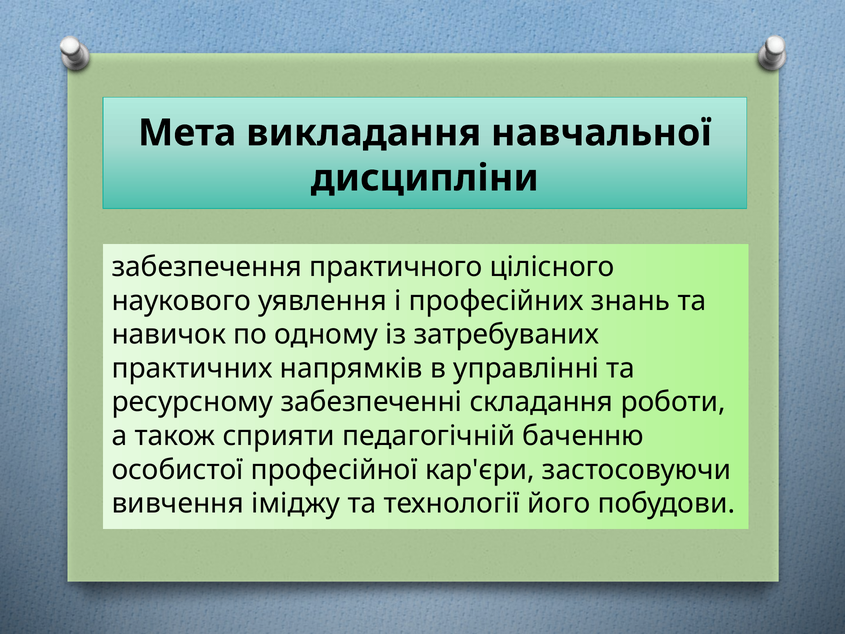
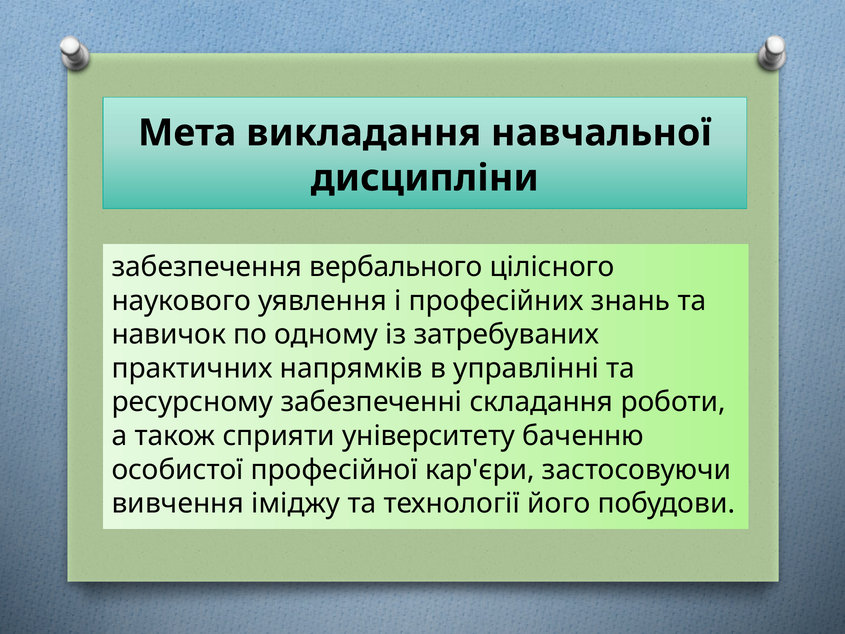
практичного: практичного -> вербального (396, 267)
педагогічній: педагогічній -> університету (429, 436)
